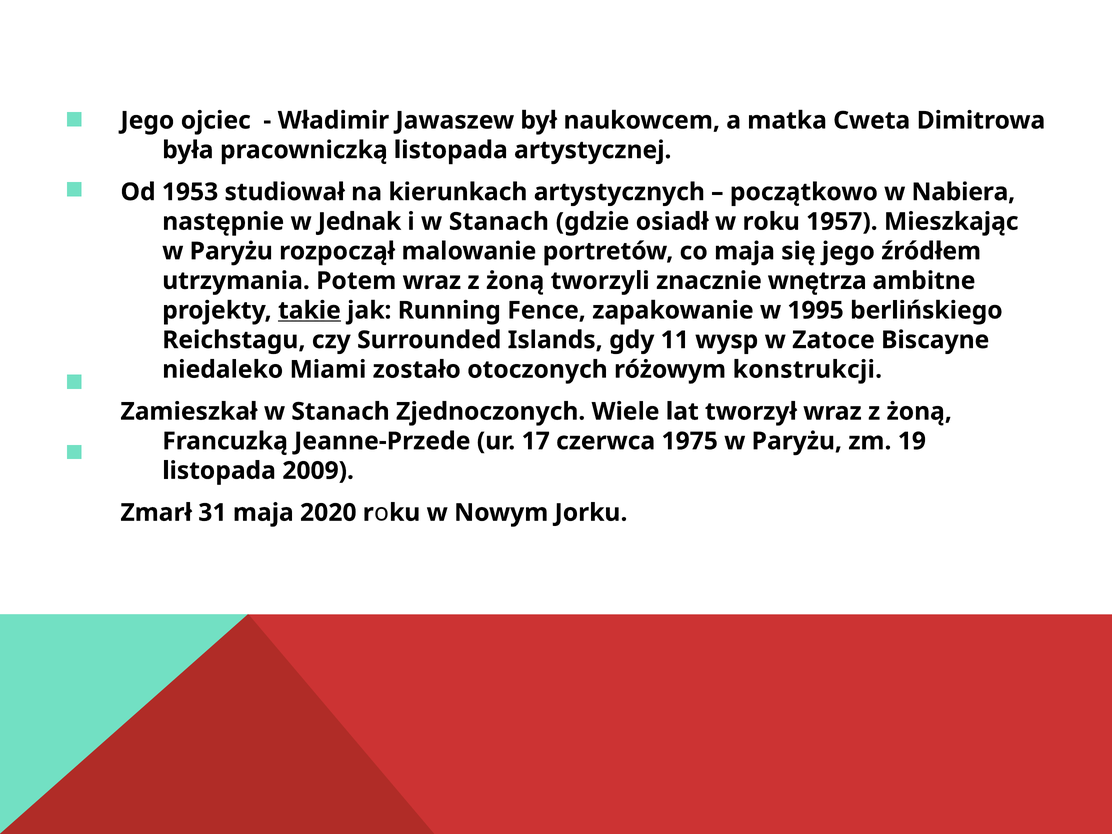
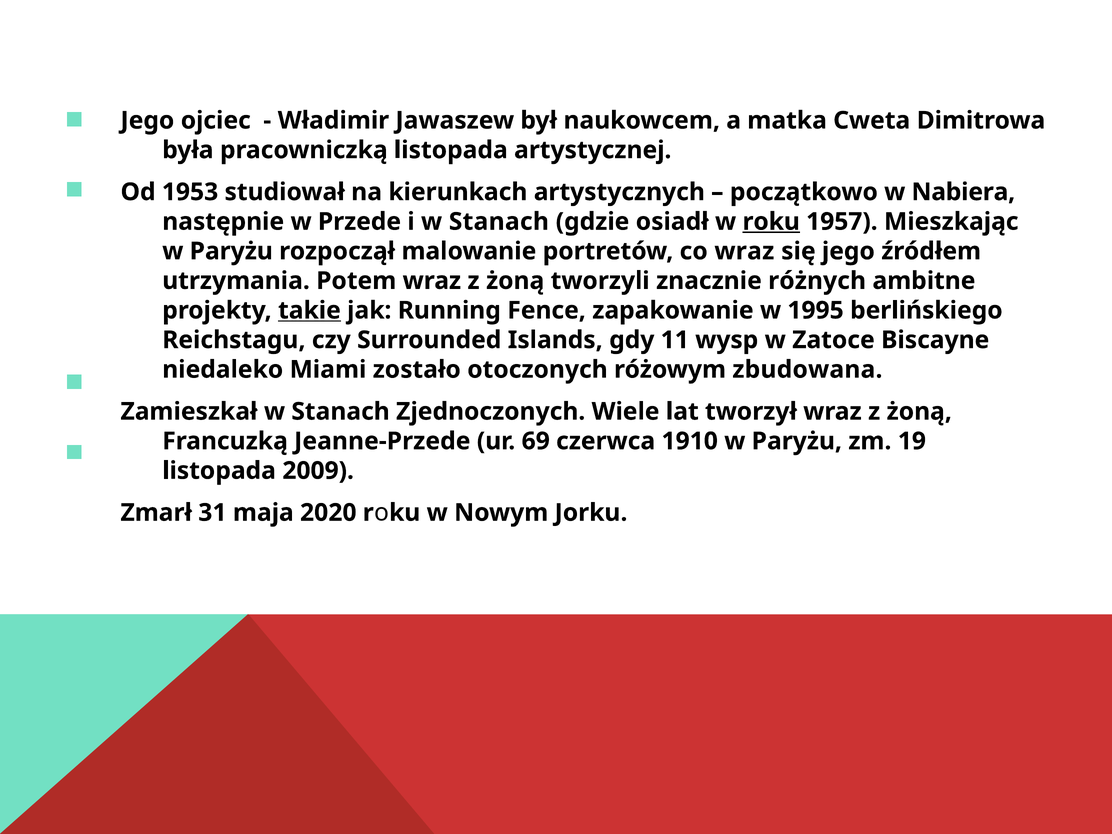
Jednak: Jednak -> Przede (359, 222)
roku underline: none -> present (771, 222)
co maja: maja -> wraz (744, 251)
wnętrza: wnętrza -> różnych (817, 281)
konstrukcji: konstrukcji -> zbudowana (807, 370)
17: 17 -> 69 (536, 441)
1975: 1975 -> 1910 (690, 441)
